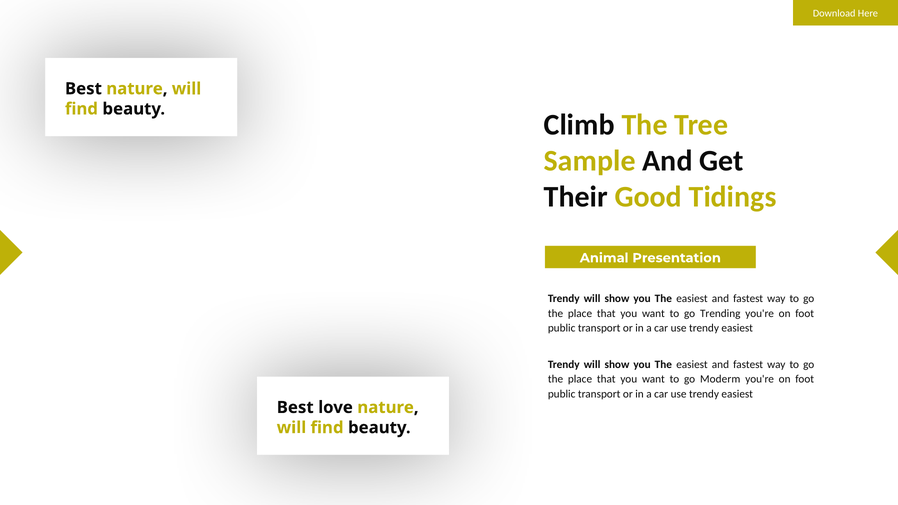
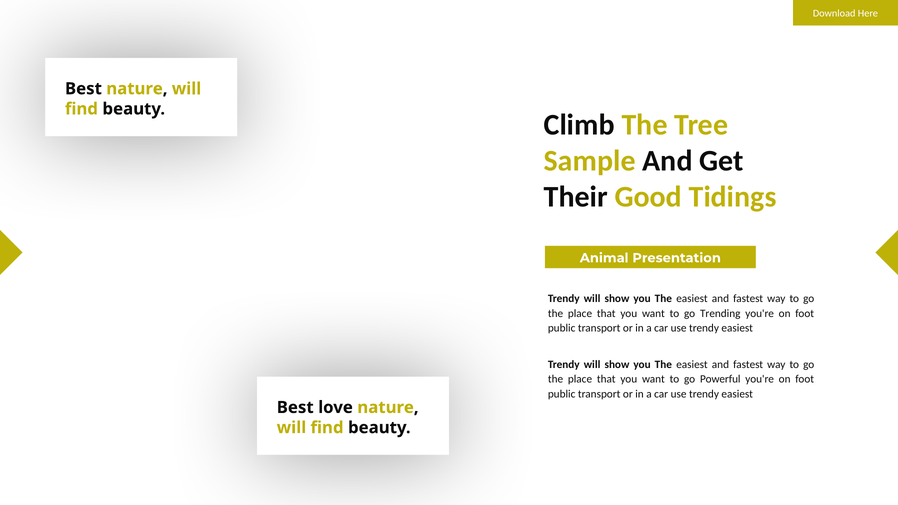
Moderm: Moderm -> Powerful (720, 379)
